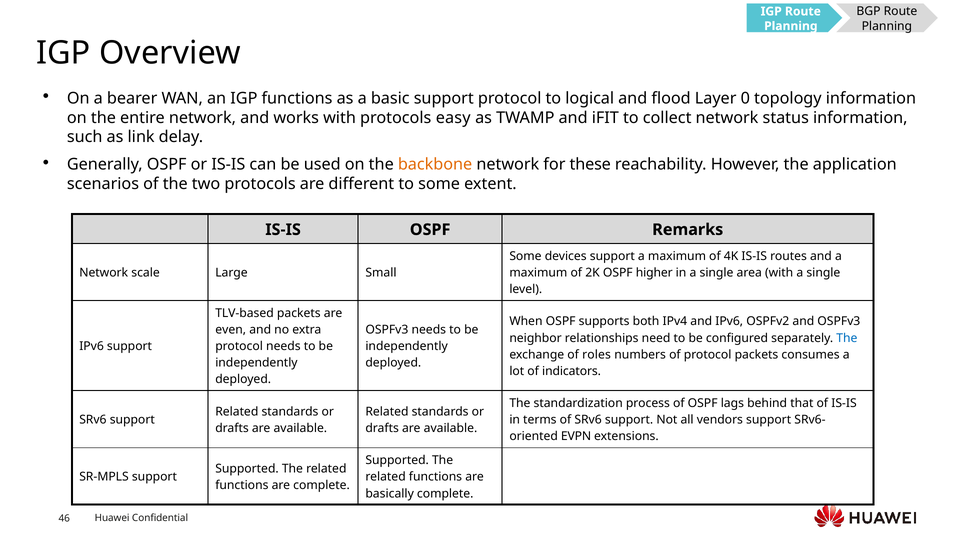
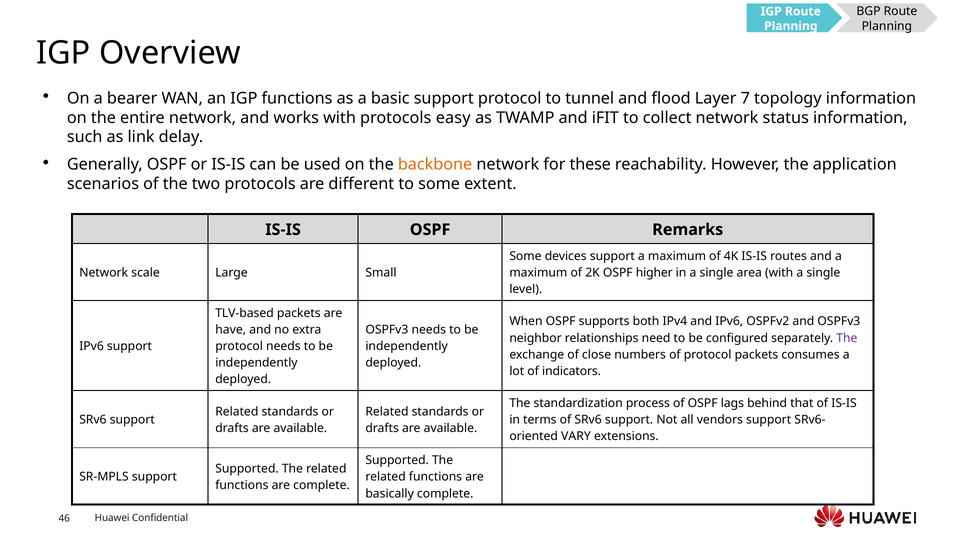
logical: logical -> tunnel (590, 98)
0: 0 -> 7 (745, 98)
even: even -> have (231, 330)
The colour: blue -> purple (847, 338)
roles: roles -> close (597, 354)
EVPN: EVPN -> VARY (576, 436)
